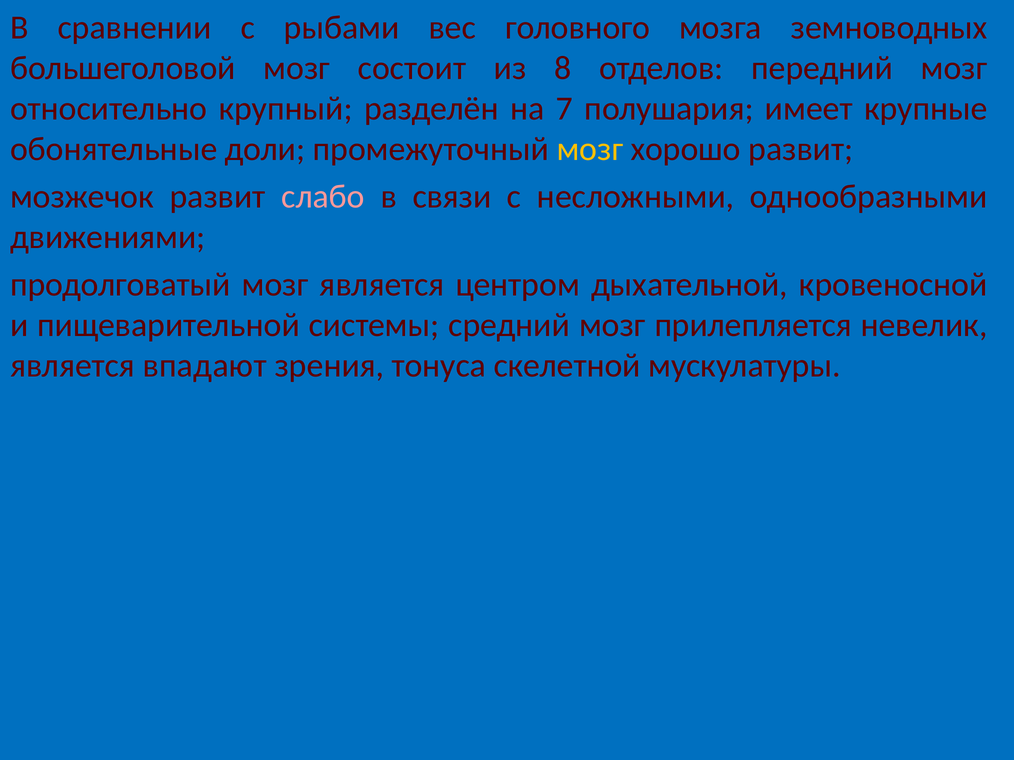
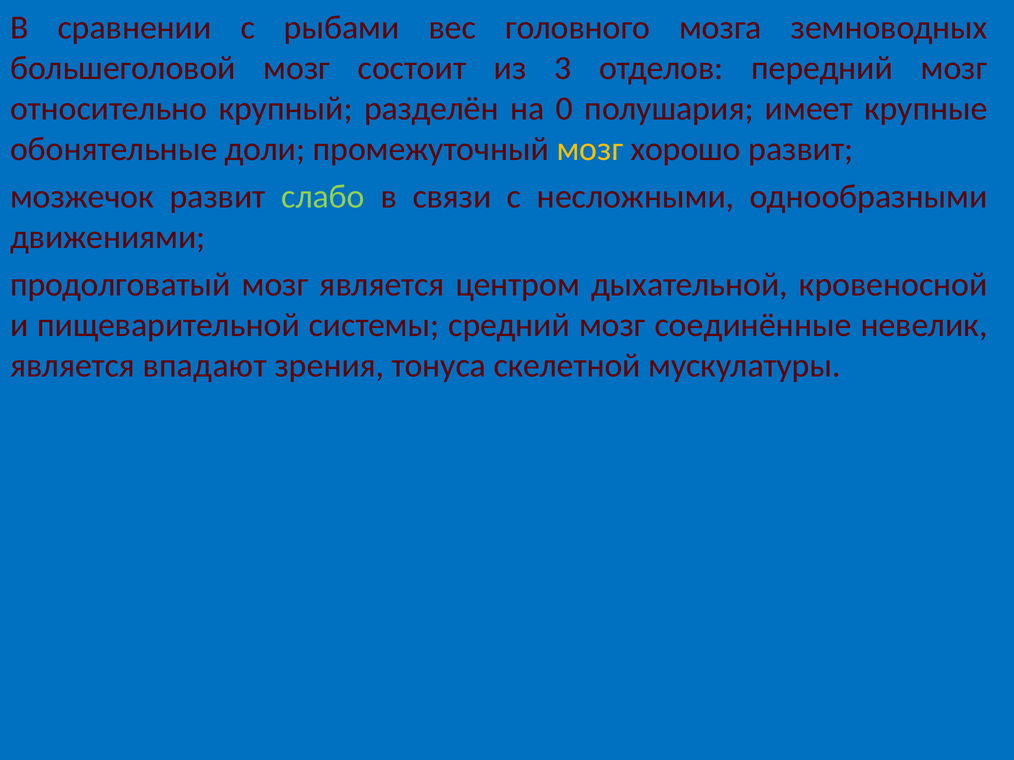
8: 8 -> 3 (563, 68)
7: 7 -> 0 (564, 109)
слабо colour: pink -> light green (323, 197)
прилепляется: прилепляется -> соединённые (753, 325)
